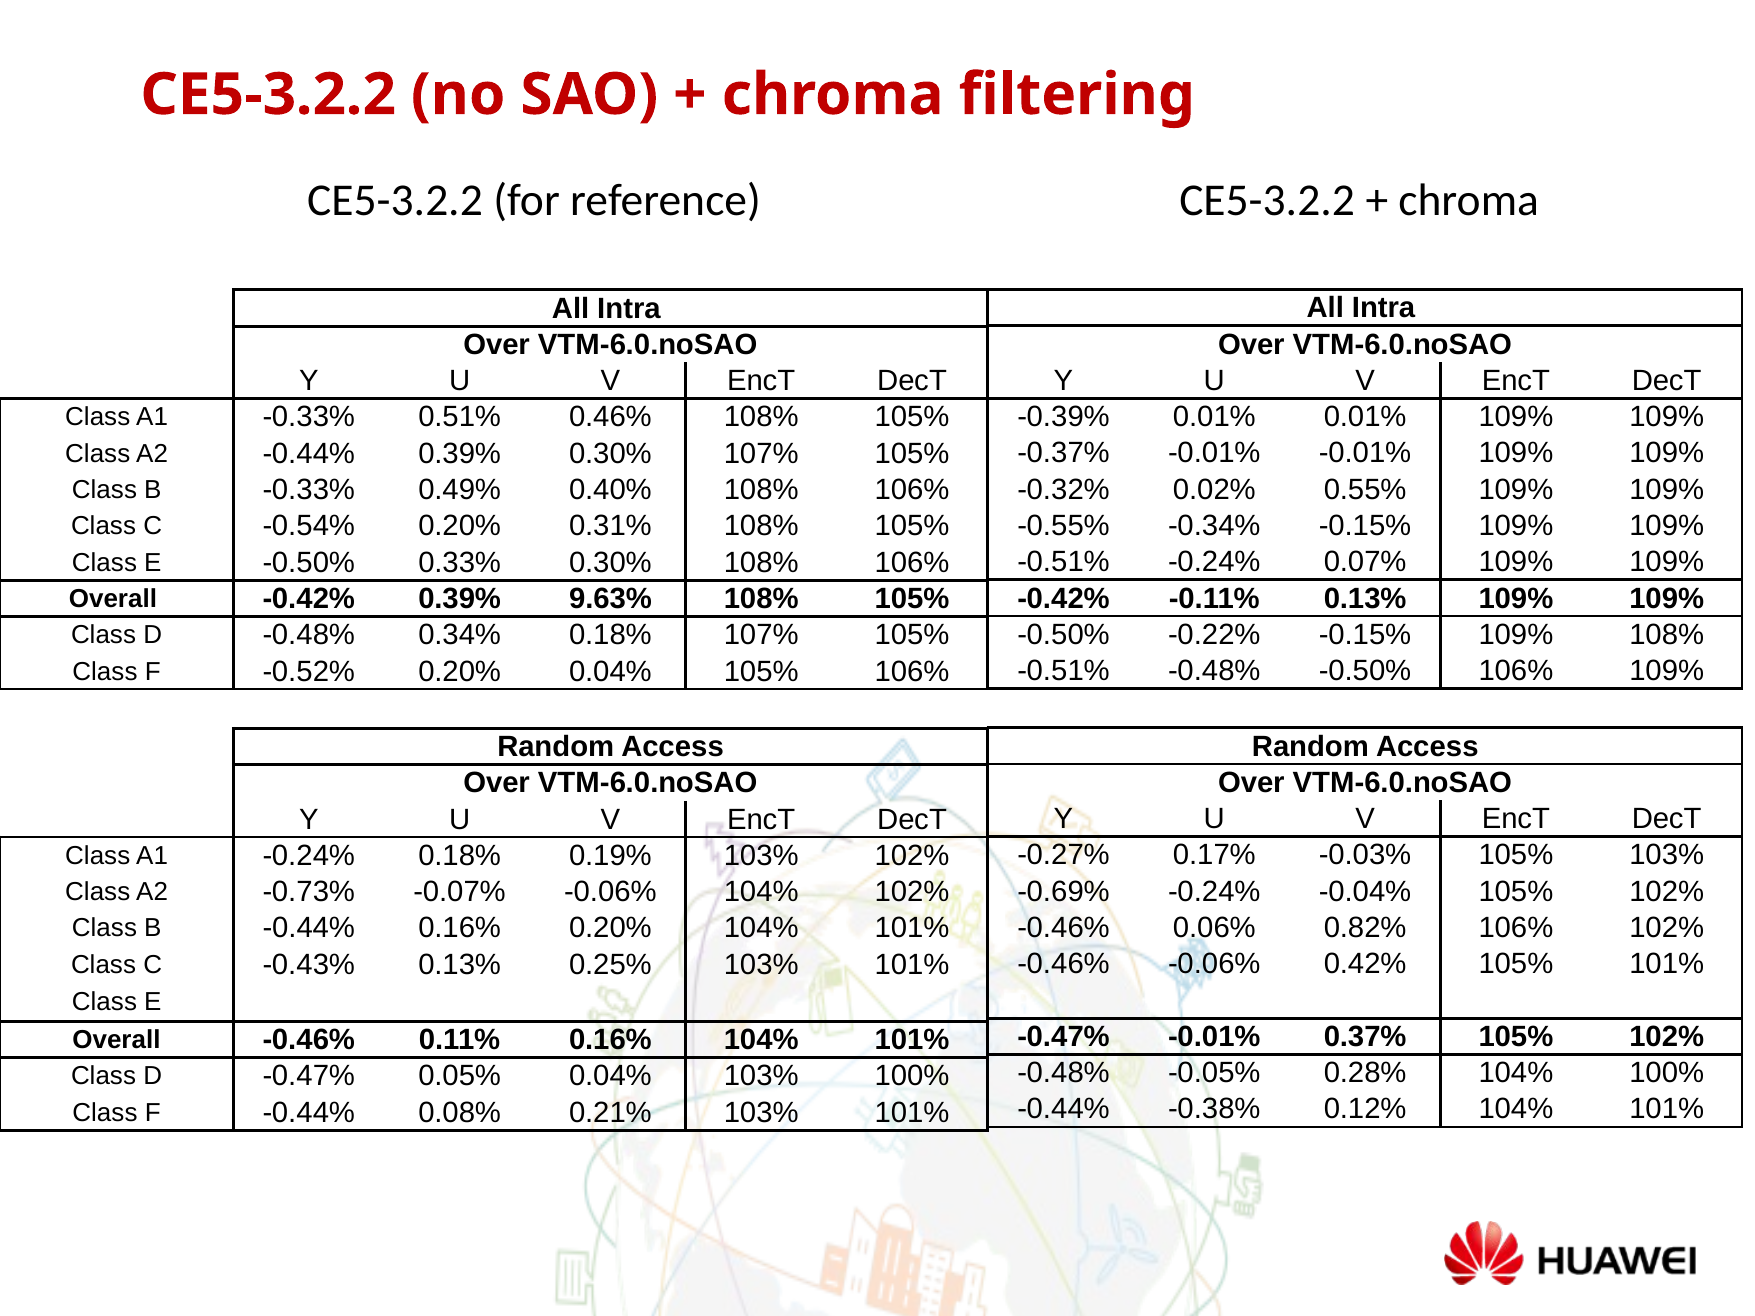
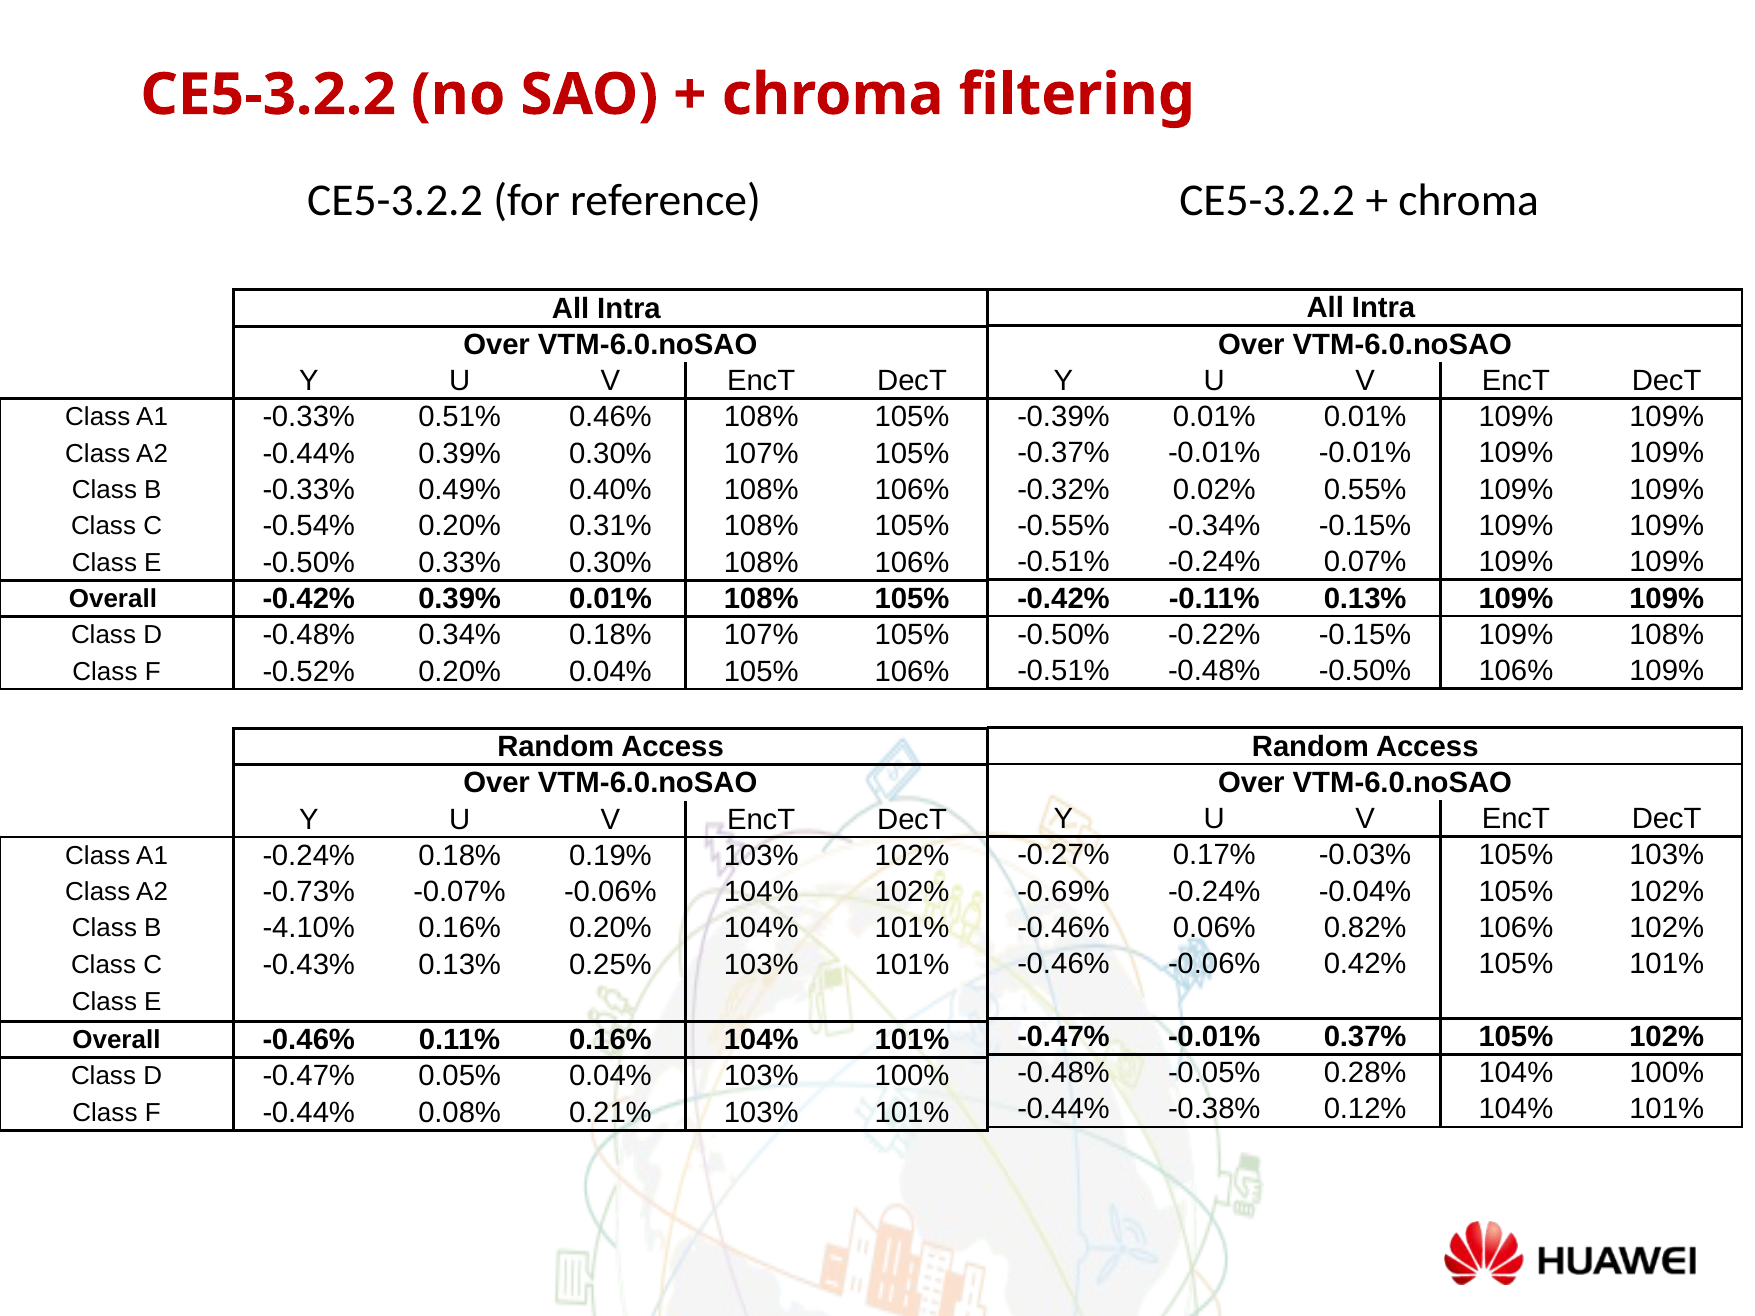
0.39% 9.63%: 9.63% -> 0.01% (610, 599)
B -0.44%: -0.44% -> -4.10% (309, 928)
